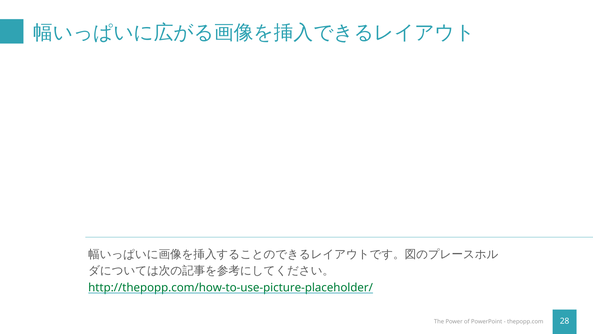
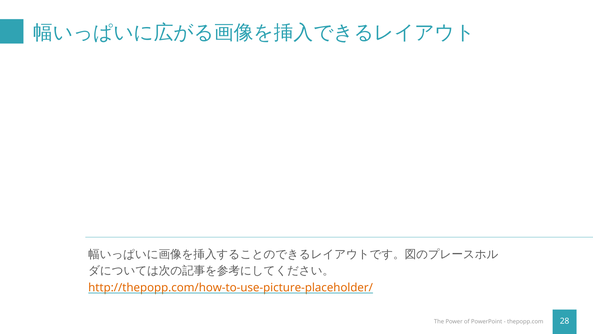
http://thepopp.com/how-to-use-picture-placeholder/ colour: green -> orange (231, 287)
